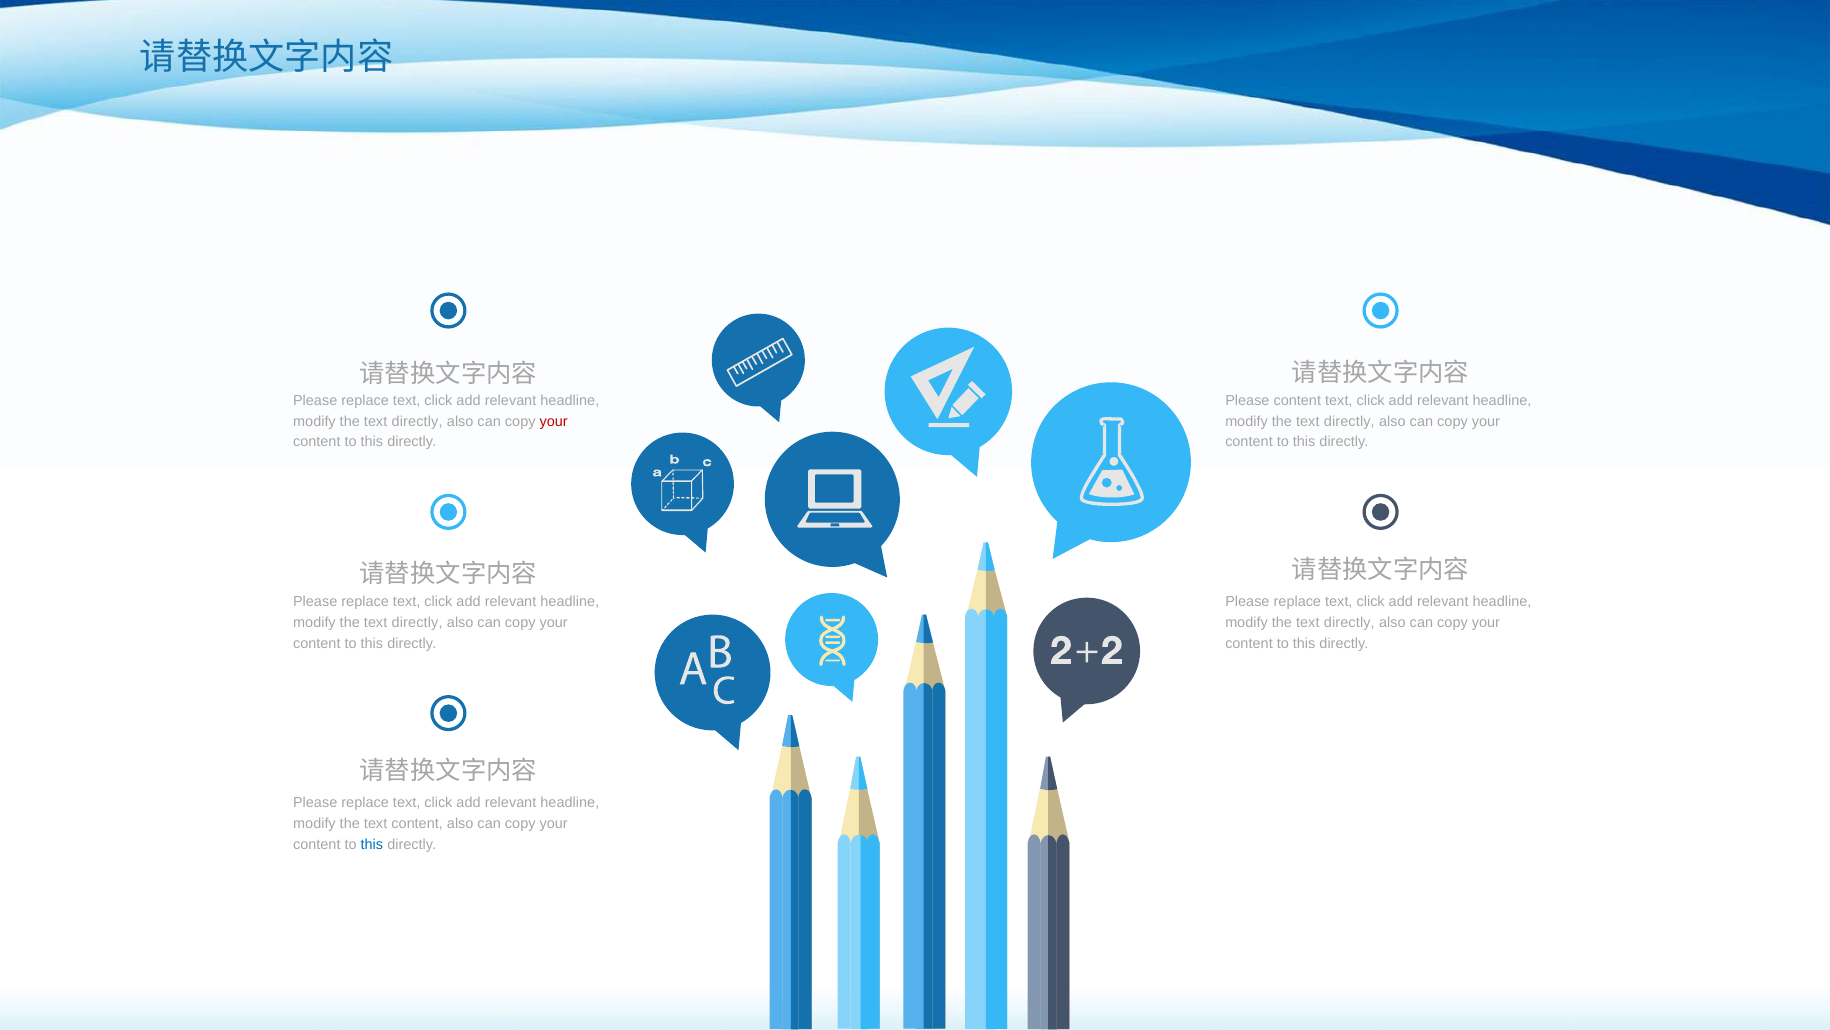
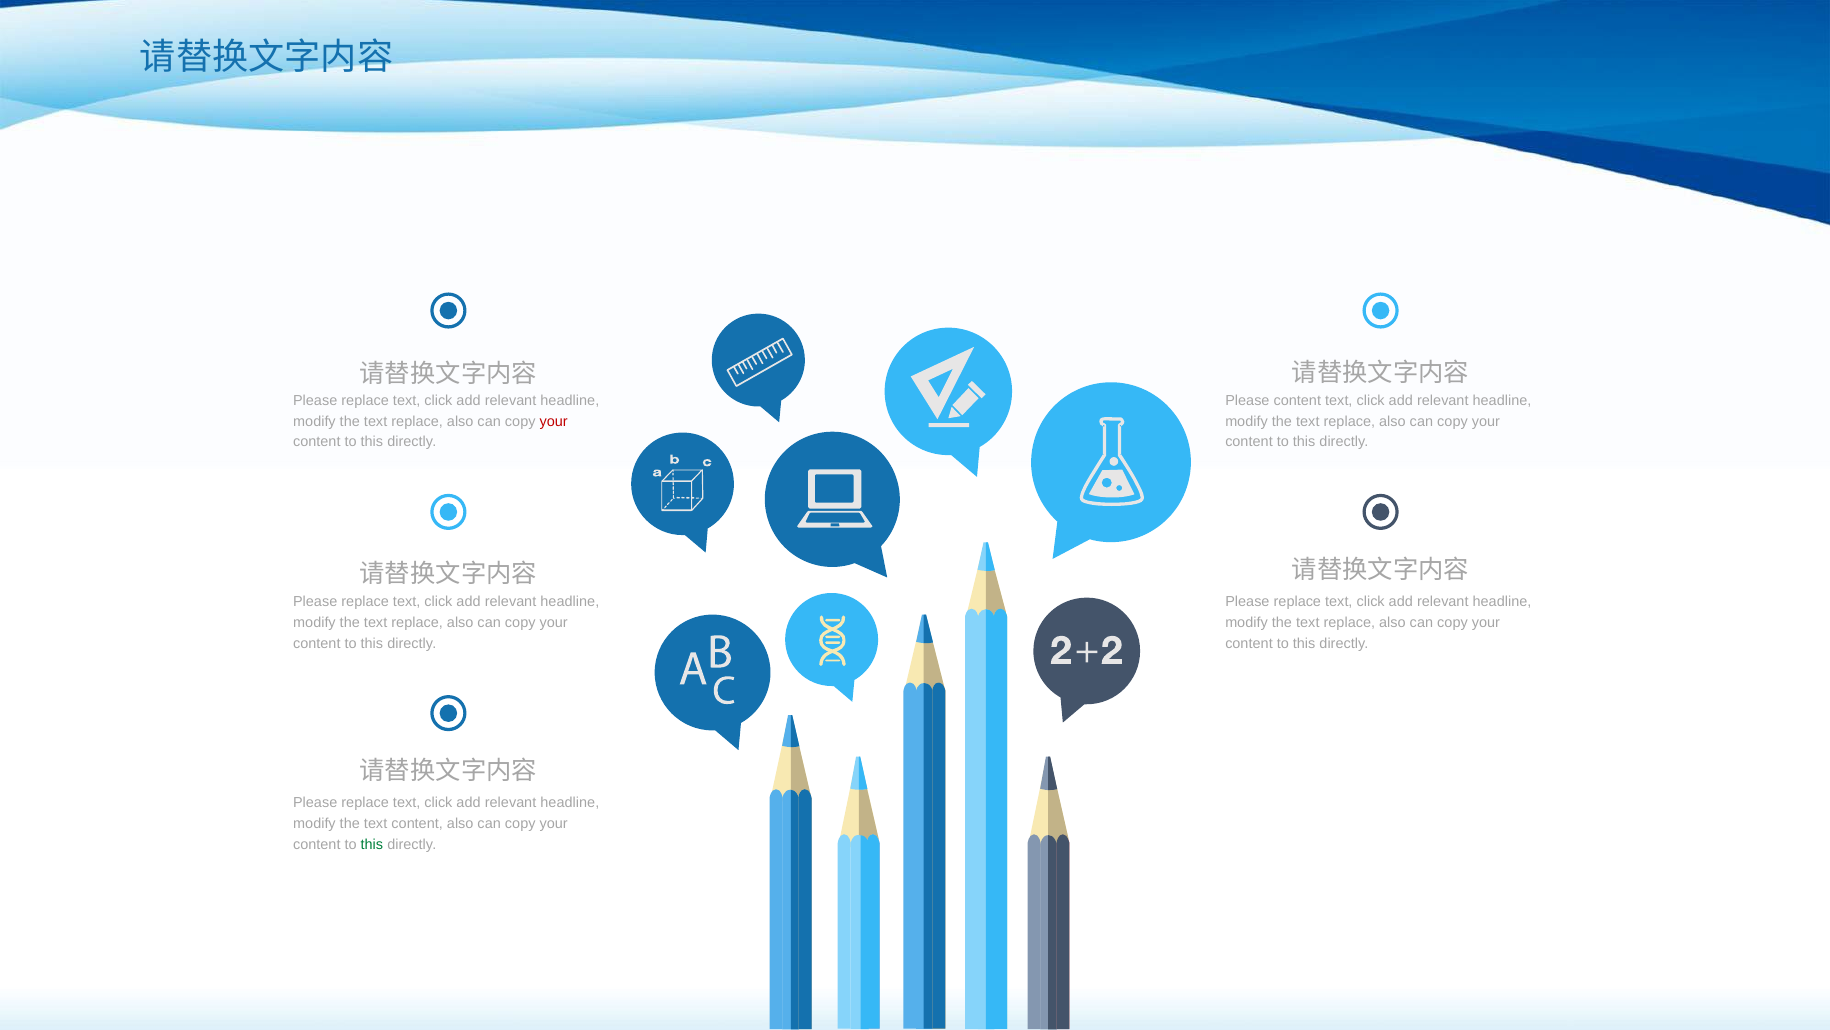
directly: directly -> replace (417, 421)
directly: directly -> replace (1349, 421)
directly: directly -> replace (417, 622)
directly: directly -> replace (1349, 622)
this colour: blue -> green (372, 844)
